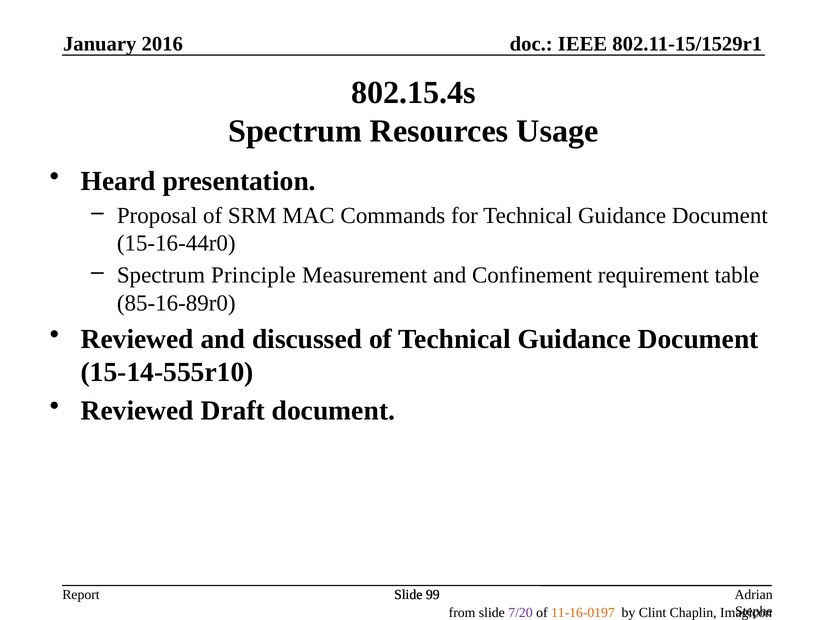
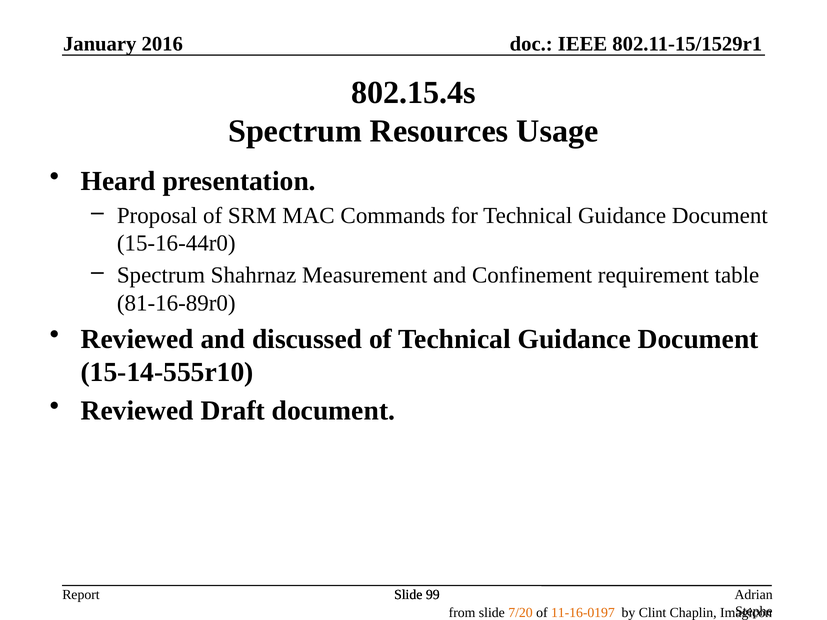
Principle: Principle -> Shahrnaz (254, 275)
85-16-89r0: 85-16-89r0 -> 81-16-89r0 (176, 303)
7/20 colour: purple -> orange (520, 613)
